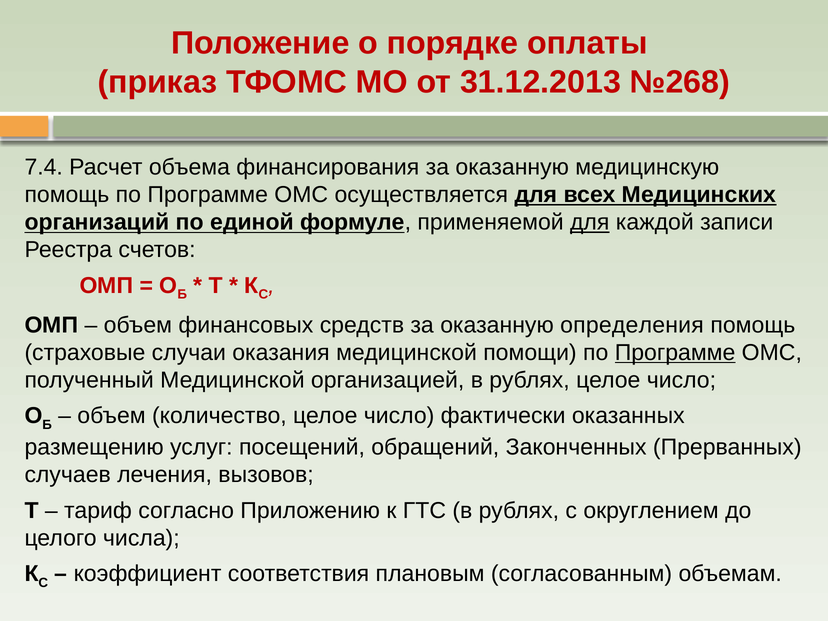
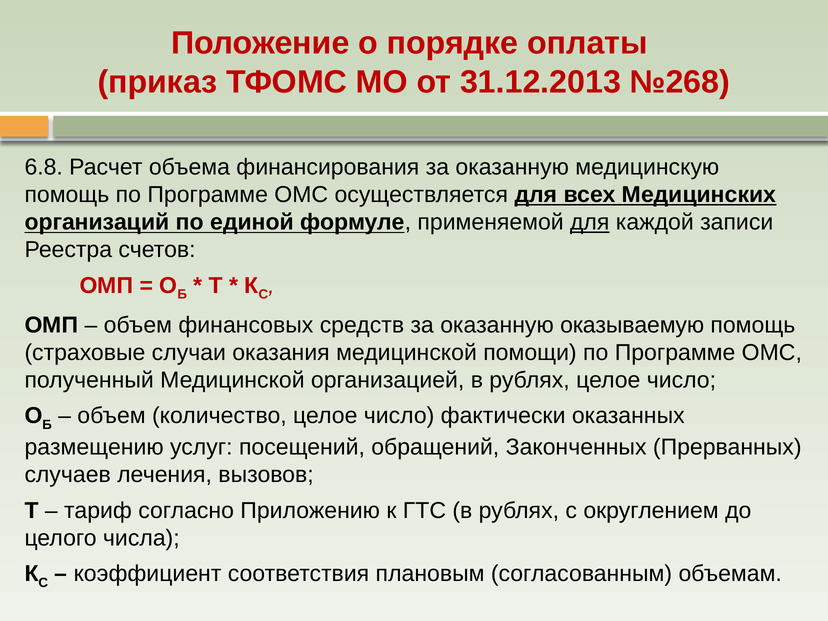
7.4: 7.4 -> 6.8 (44, 167)
определения: определения -> оказываемую (632, 325)
Программе underline: present -> none (675, 353)
